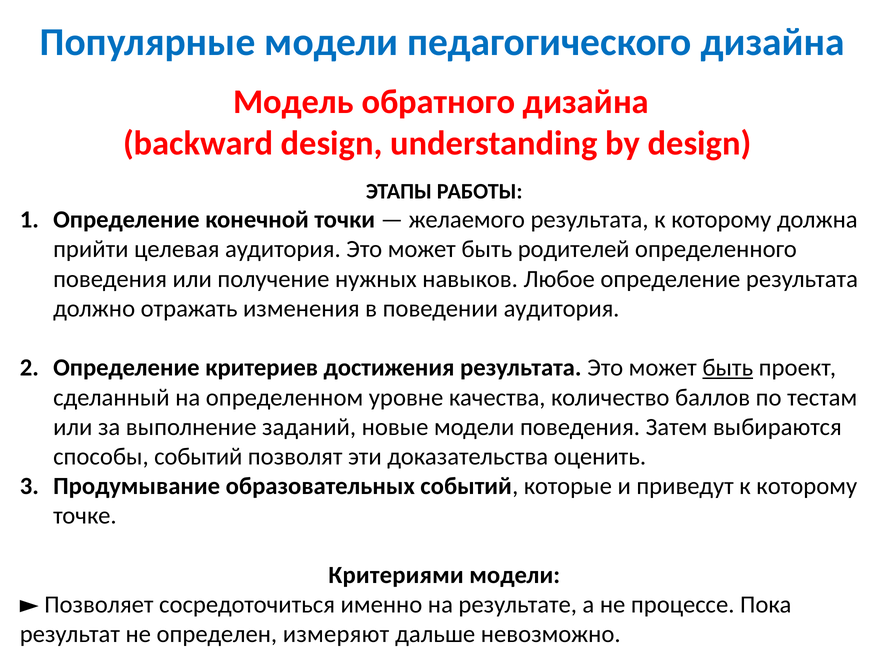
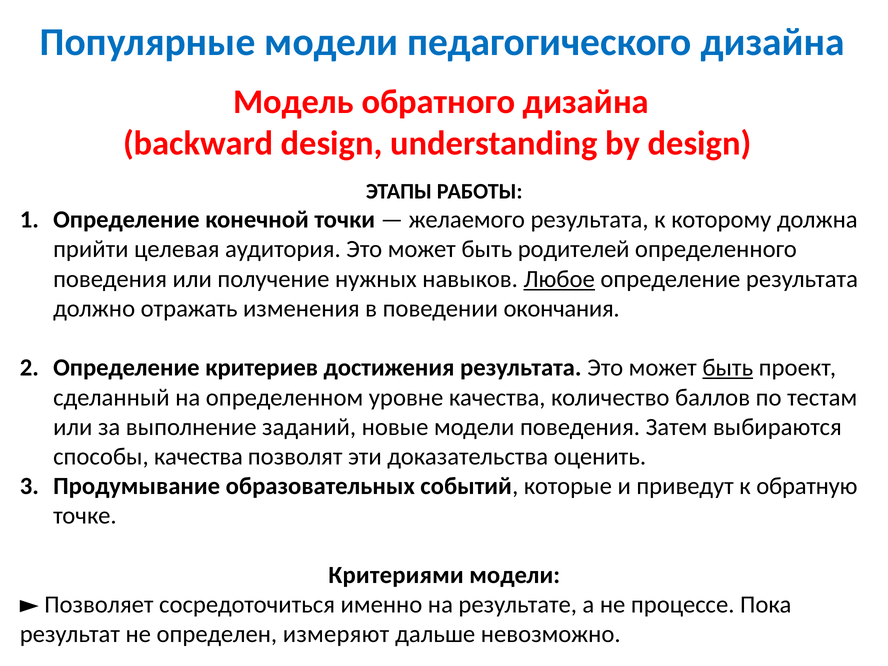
Любое underline: none -> present (559, 279)
поведении аудитория: аудитория -> окончания (562, 309)
способы событий: событий -> качества (198, 457)
приведут к которому: которому -> обратную (807, 486)
